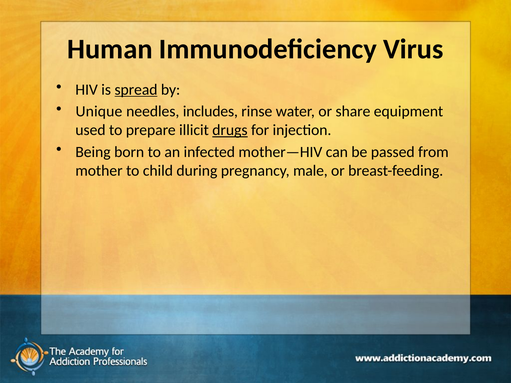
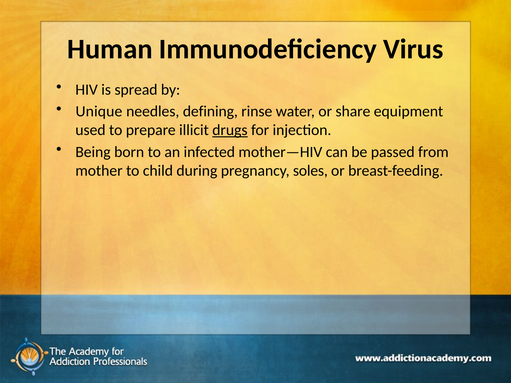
spread underline: present -> none (136, 90)
includes: includes -> defining (210, 112)
male: male -> soles (310, 171)
